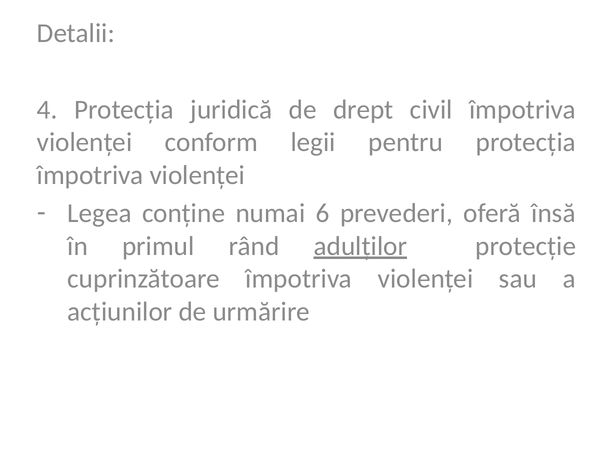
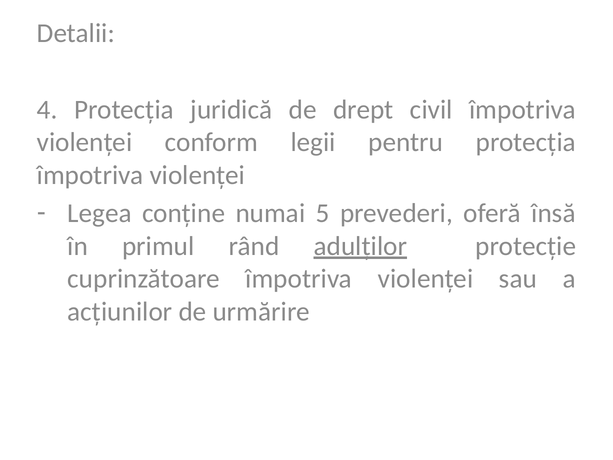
6: 6 -> 5 (323, 213)
